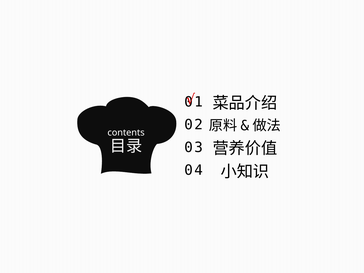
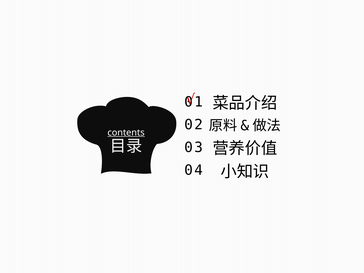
contents underline: none -> present (126, 133)
